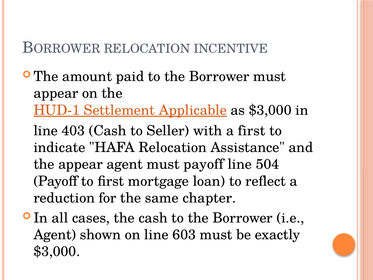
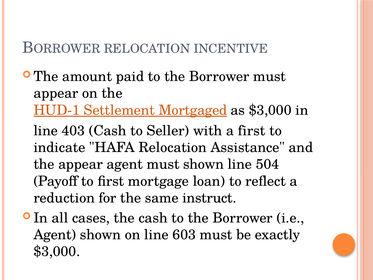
Applicable: Applicable -> Mortgaged (193, 110)
must payoff: payoff -> shown (204, 164)
chapter: chapter -> instruct (209, 198)
